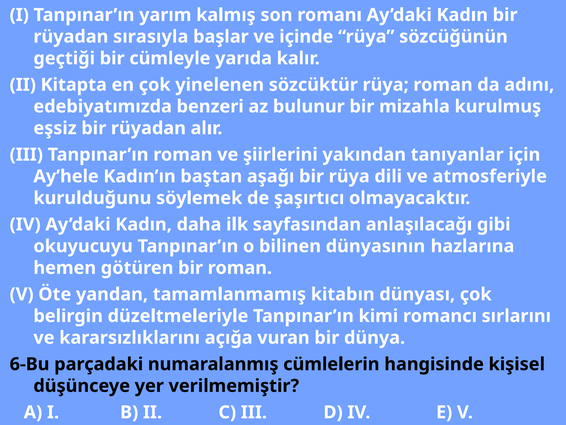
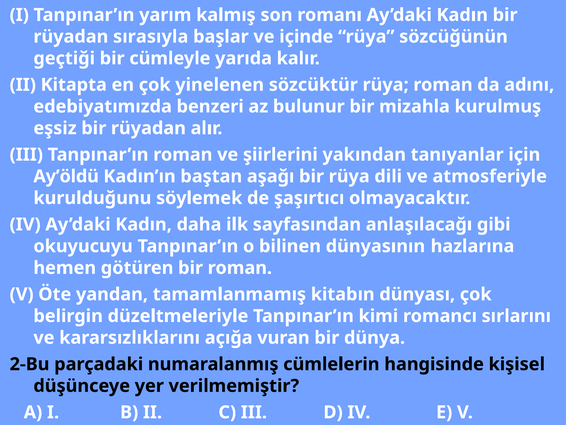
Ay’hele: Ay’hele -> Ay’öldü (66, 176)
6-Bu: 6-Bu -> 2-Bu (30, 364)
